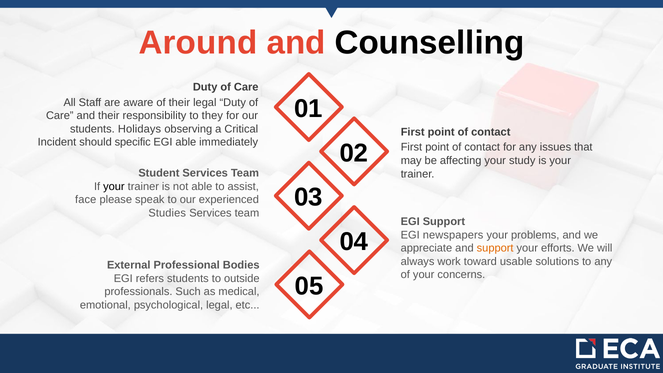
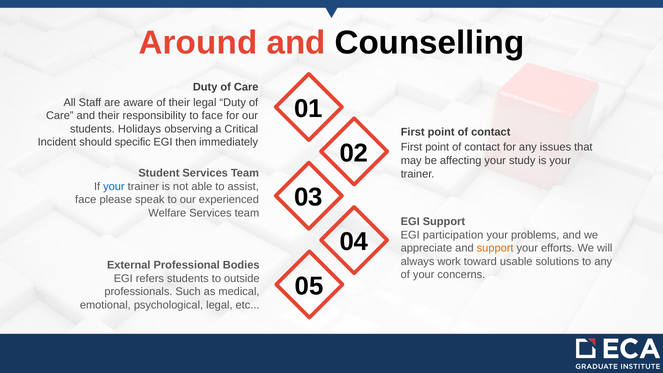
to they: they -> face (212, 116)
EGI able: able -> then (186, 142)
your colour: black -> blue (114, 187)
Studies: Studies -> Welfare (167, 213)
newspapers: newspapers -> participation (453, 235)
